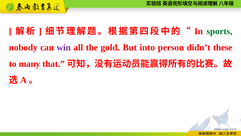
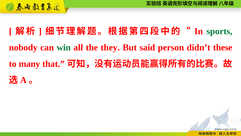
win colour: purple -> green (64, 47)
gold: gold -> they (110, 47)
into: into -> said (147, 47)
